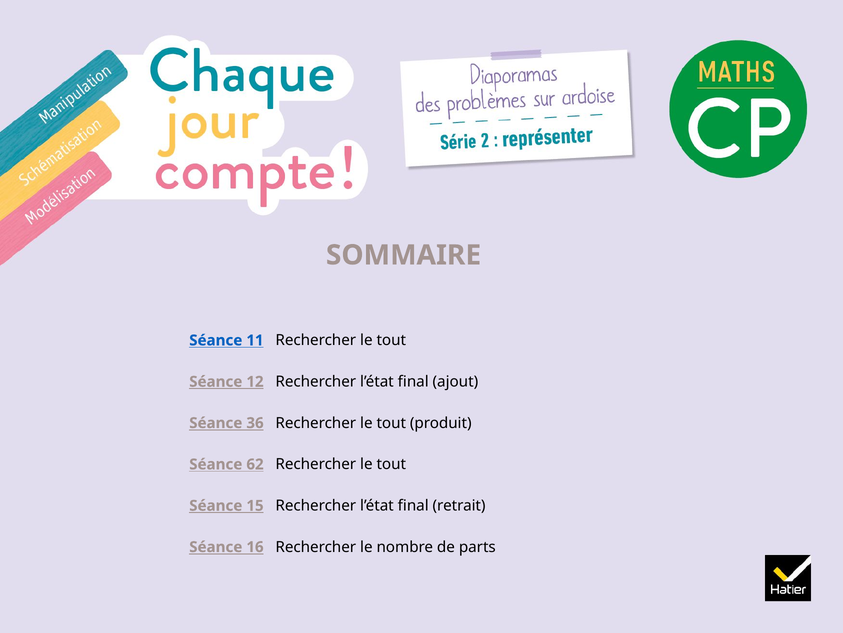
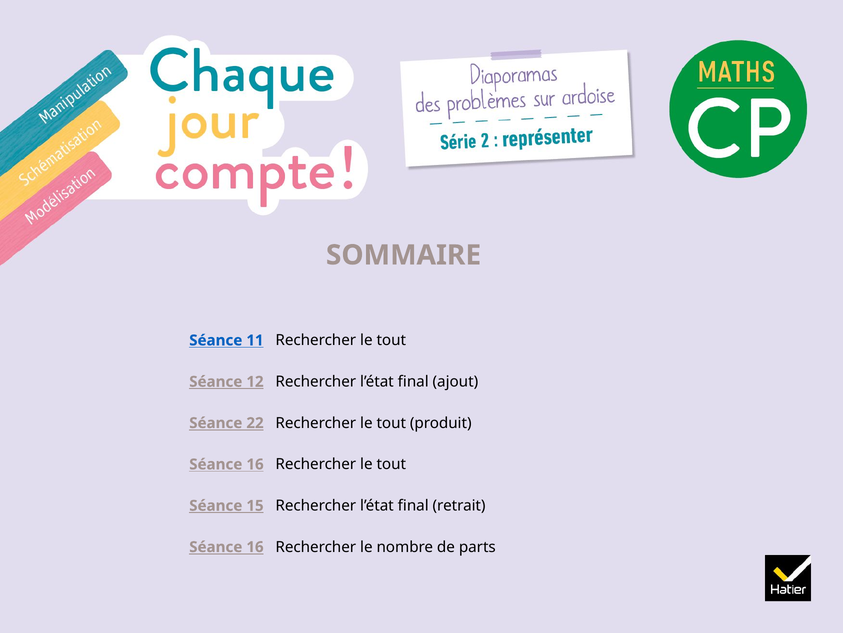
36: 36 -> 22 (255, 423)
62: 62 -> 16 (255, 464)
